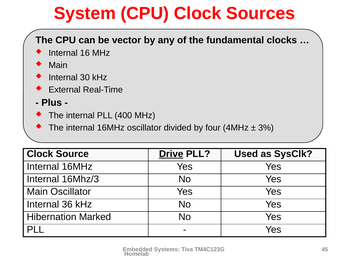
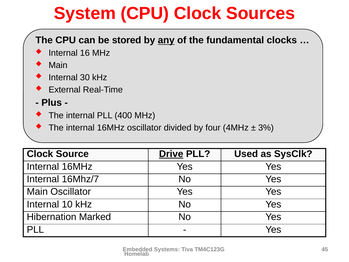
vector: vector -> stored (127, 40)
any underline: none -> present (166, 40)
16Mhz/3: 16Mhz/3 -> 16Mhz/7 (80, 179)
36: 36 -> 10 (67, 204)
